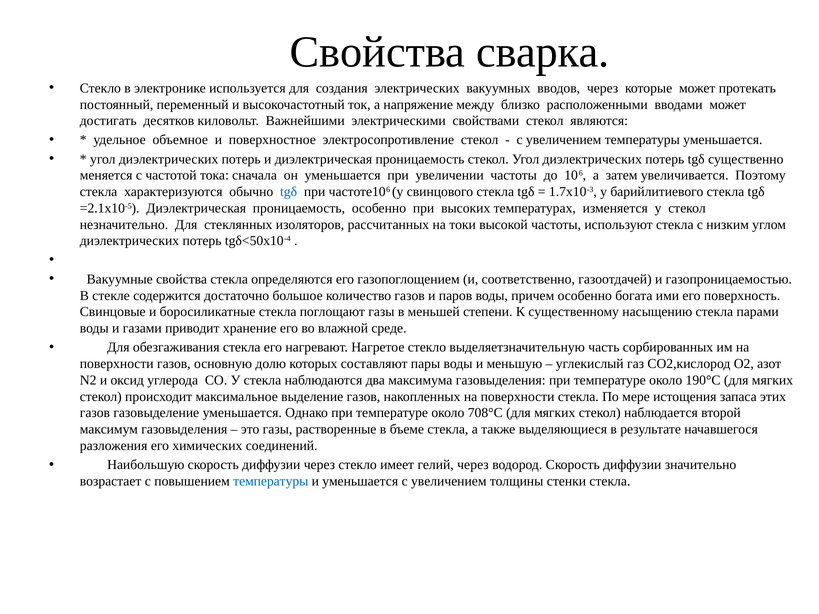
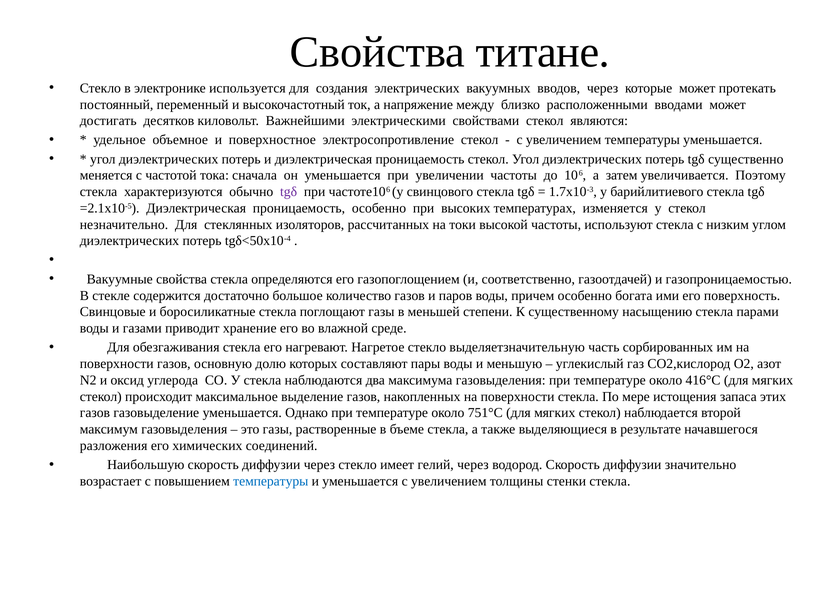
сварка: сварка -> титане (543, 52)
tgδ colour: blue -> purple (289, 192)
190°C: 190°C -> 416°C (703, 380)
708°C: 708°C -> 751°C (485, 413)
